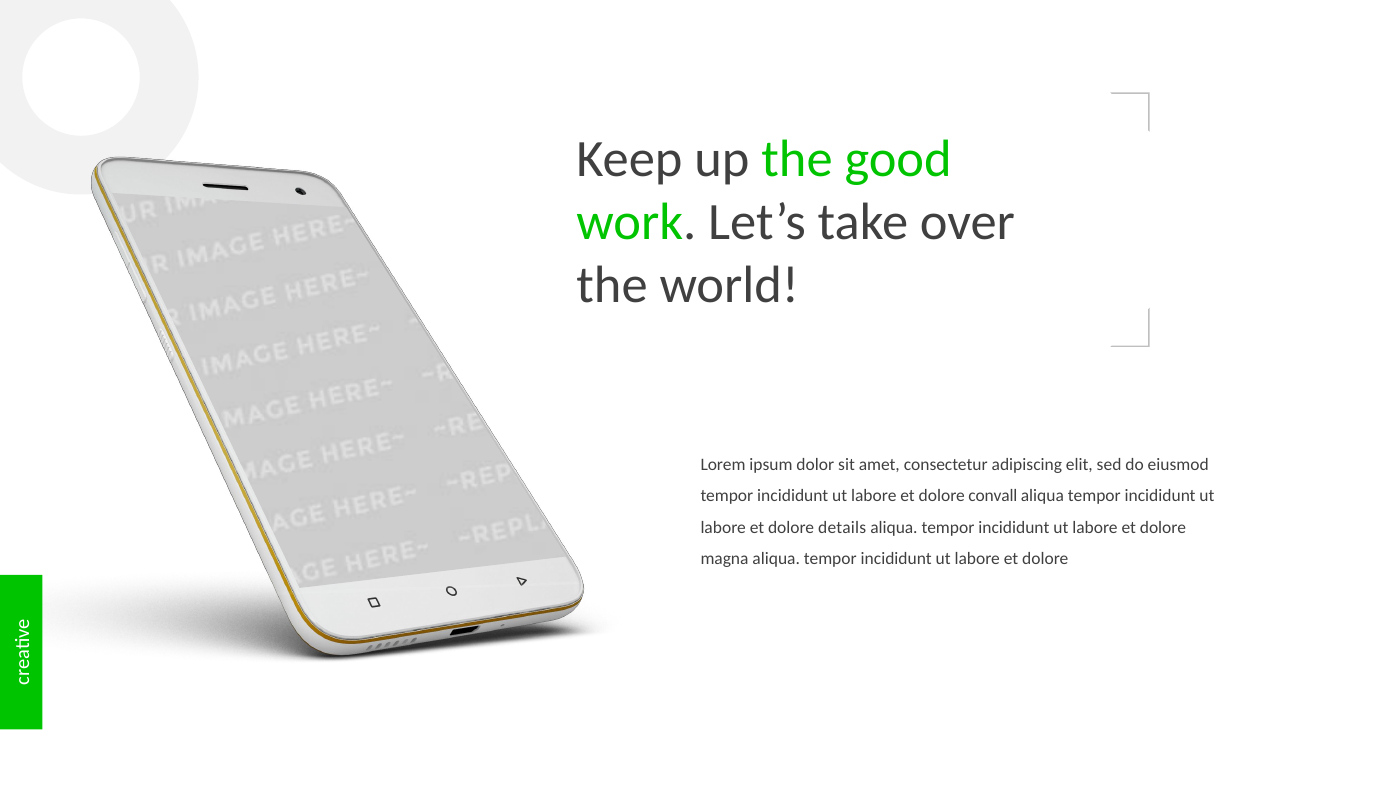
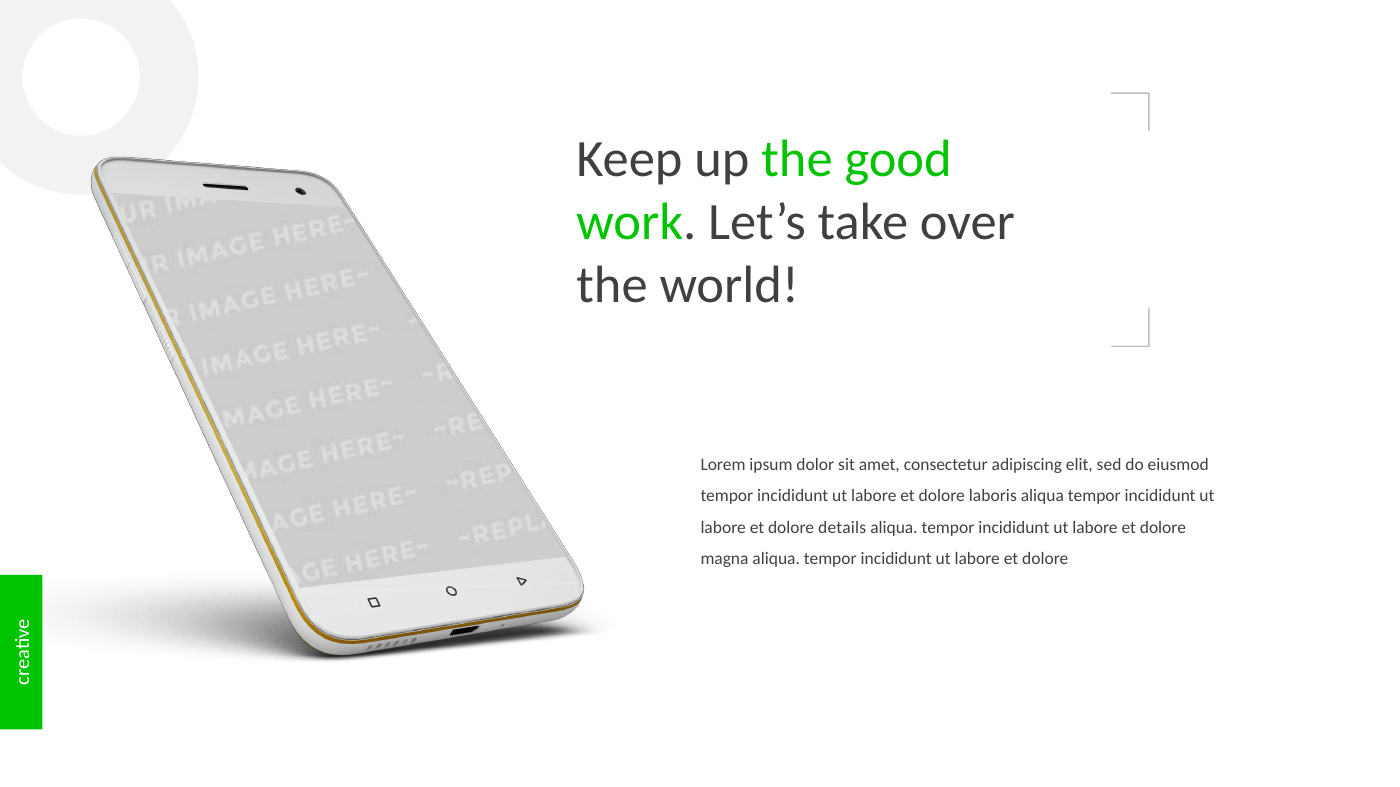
convall: convall -> laboris (993, 496)
